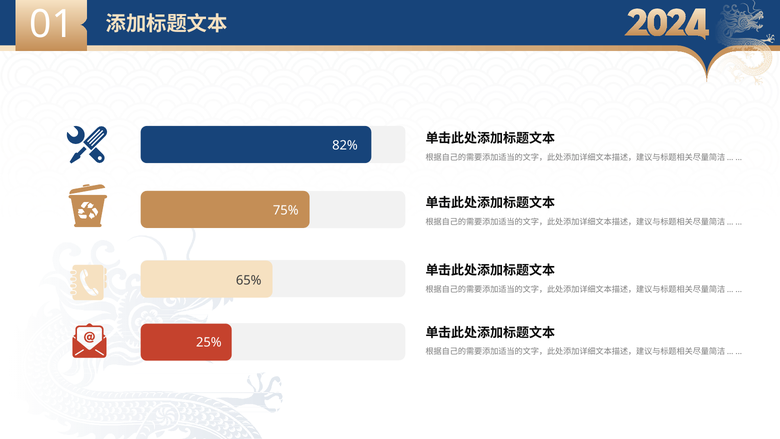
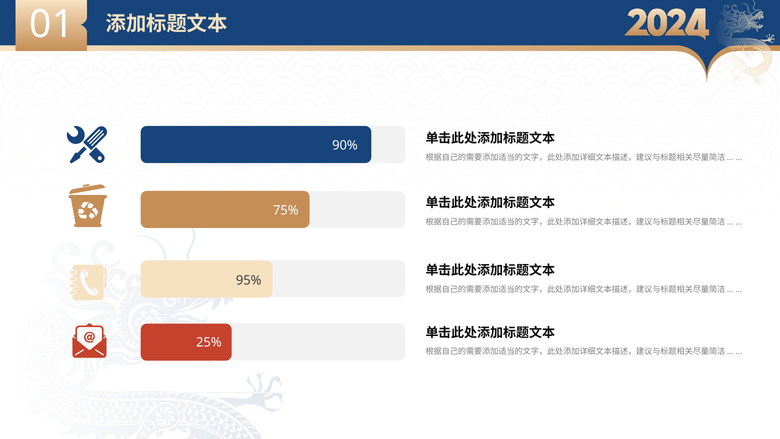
82%: 82% -> 90% (345, 146)
65%: 65% -> 95% (249, 280)
